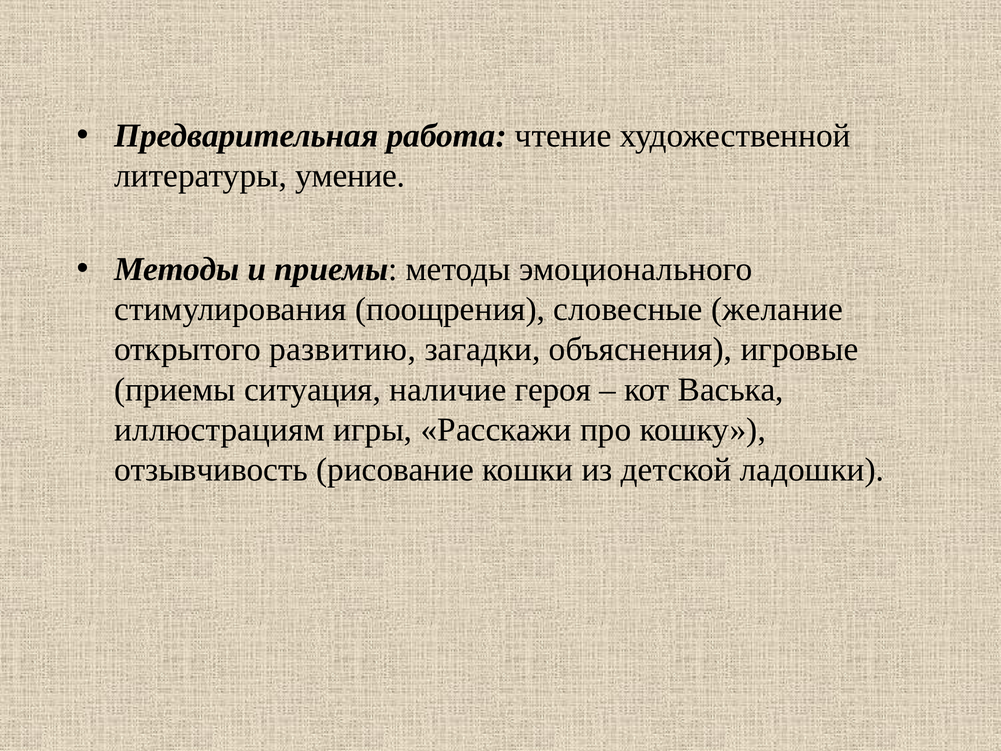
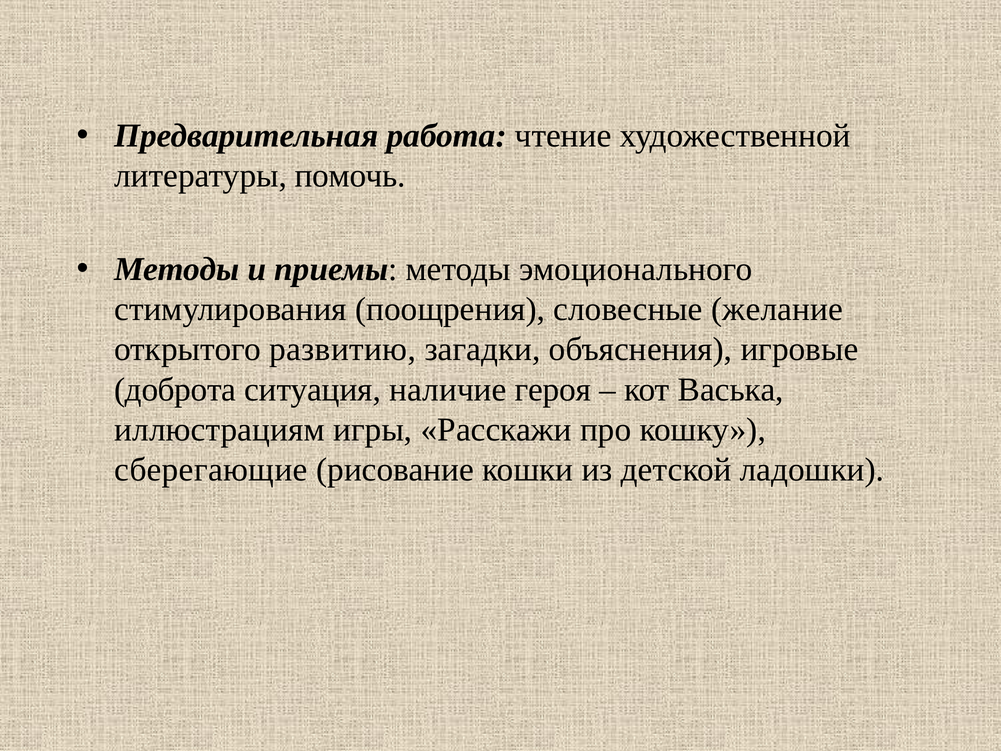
умение: умение -> помочь (350, 176)
приемы: приемы -> доброта (175, 389)
отзывчивость: отзывчивость -> сберегающие (211, 469)
